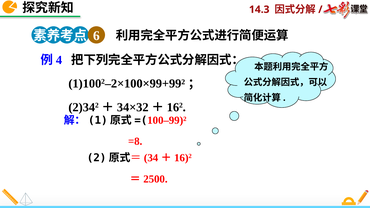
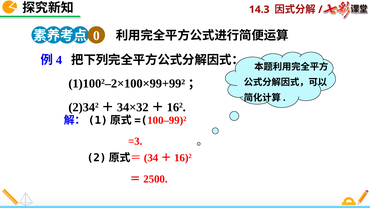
6: 6 -> 0 (97, 36)
=8: =8 -> =3 (135, 141)
